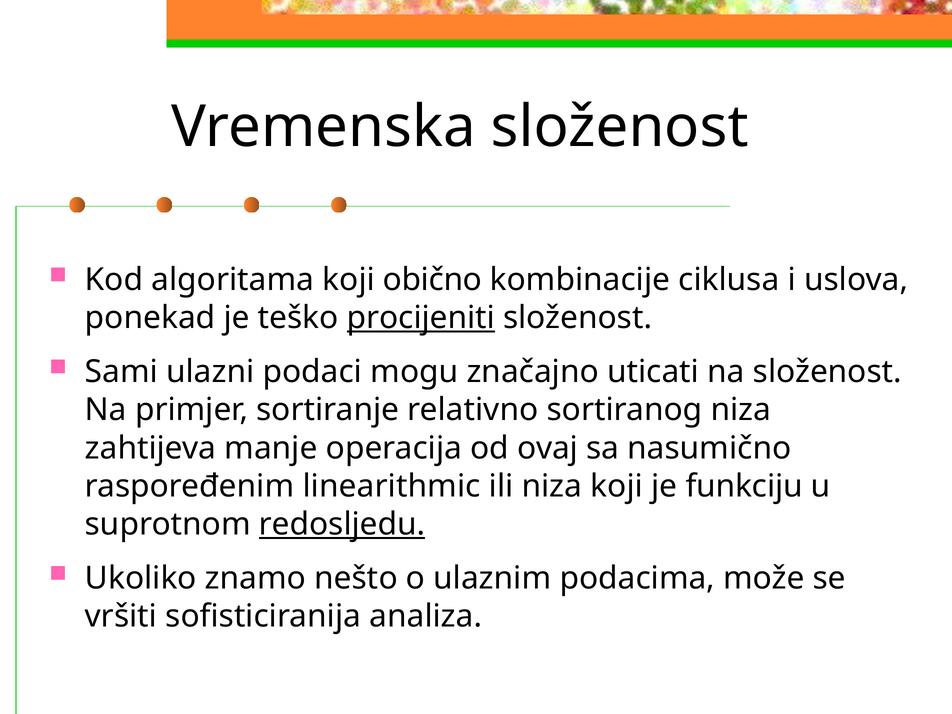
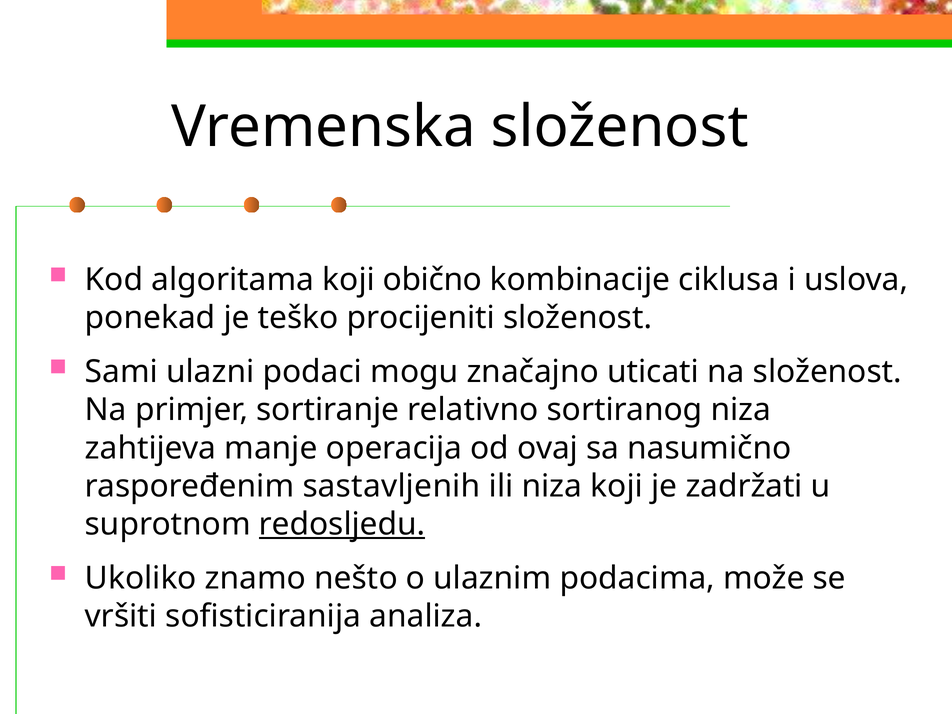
procijeniti underline: present -> none (421, 318)
linearithmic: linearithmic -> sastavljenih (391, 486)
funkciju: funkciju -> zadržati (744, 486)
